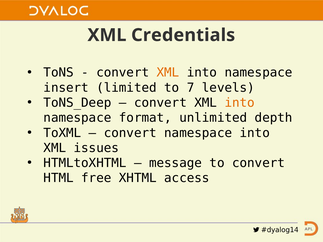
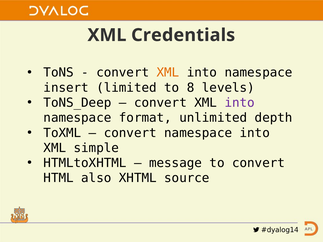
7: 7 -> 8 (191, 88)
into colour: orange -> purple (240, 103)
issues: issues -> simple (96, 148)
free: free -> also (96, 178)
access: access -> source (187, 178)
